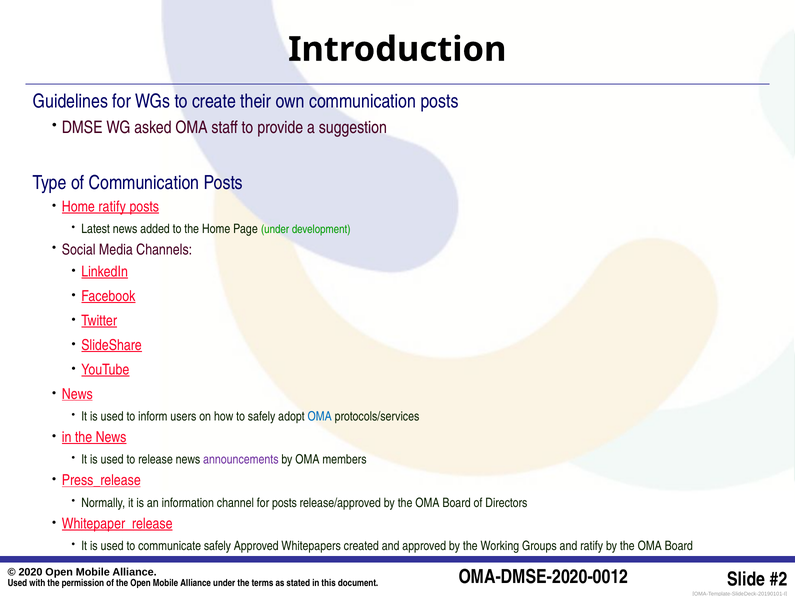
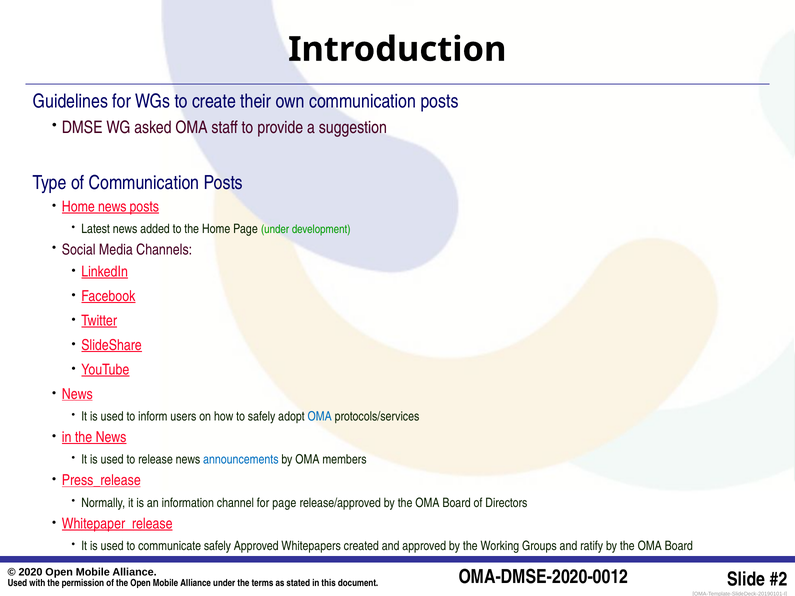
Home ratify: ratify -> news (112, 207)
announcements colour: purple -> blue (241, 460)
for posts: posts -> page (284, 503)
